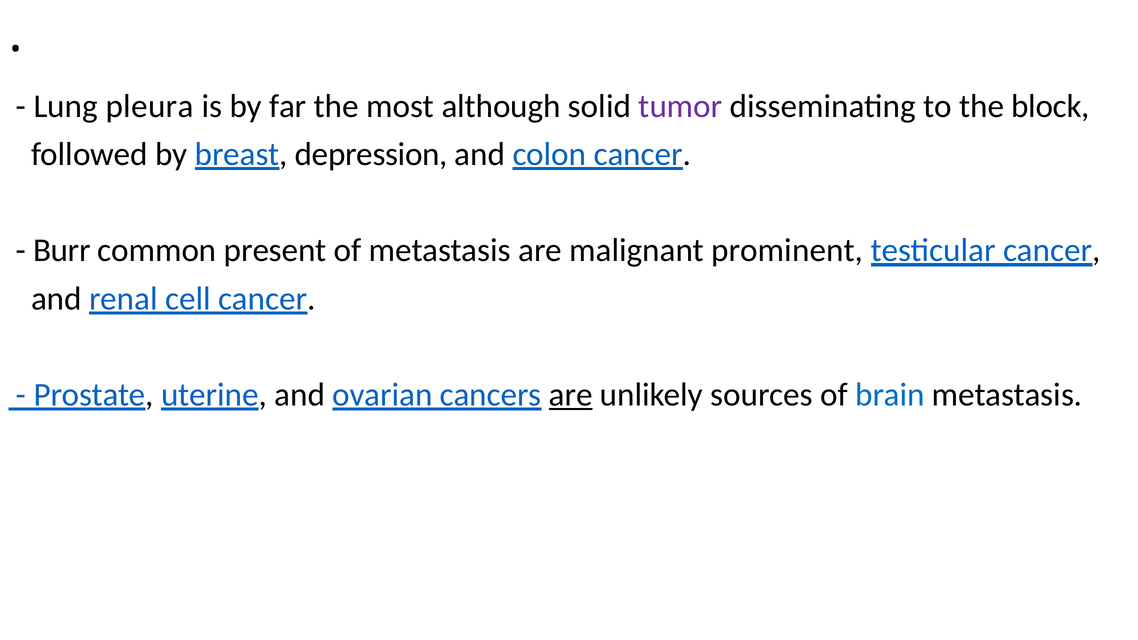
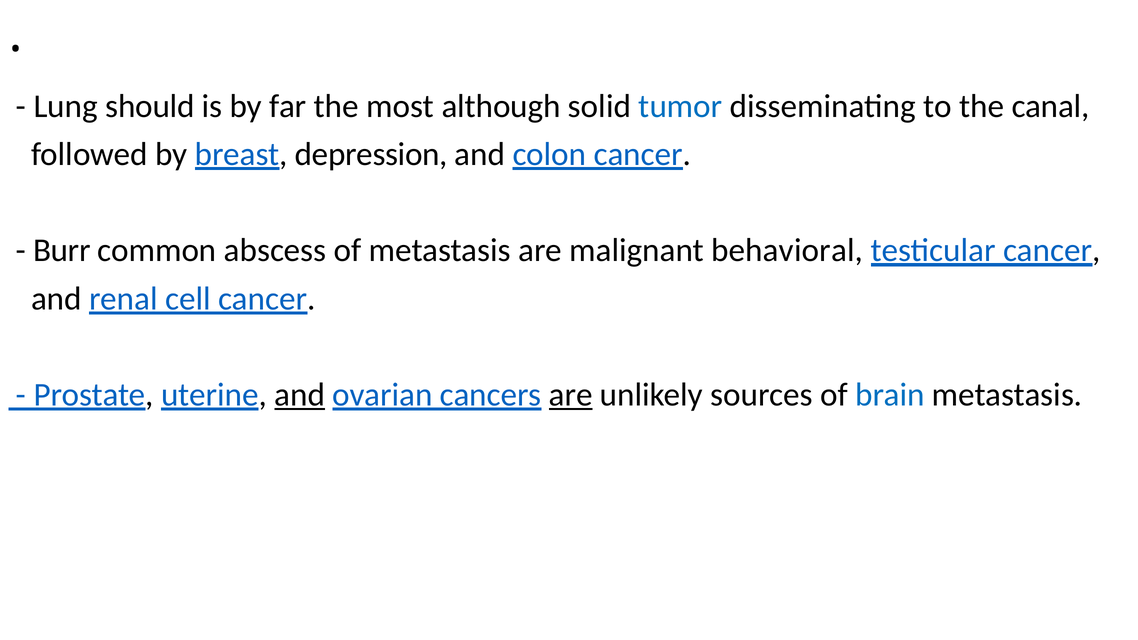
pleura: pleura -> should (150, 106)
tumor colour: purple -> blue (680, 106)
block: block -> canal (1050, 106)
present: present -> abscess (275, 250)
prominent: prominent -> behavioral (787, 250)
and underline: none -> present (300, 395)
